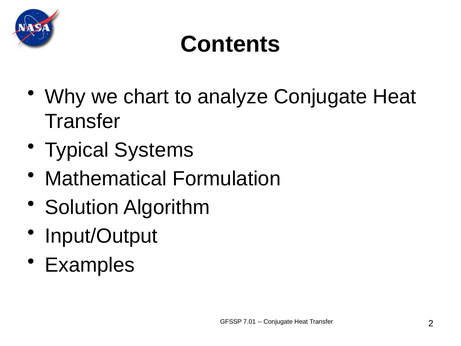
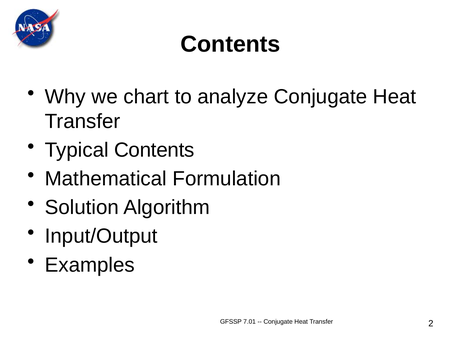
Typical Systems: Systems -> Contents (154, 150)
